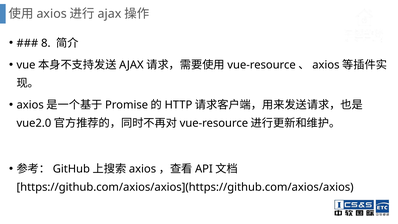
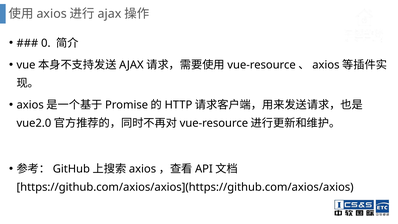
8: 8 -> 0 (46, 43)
